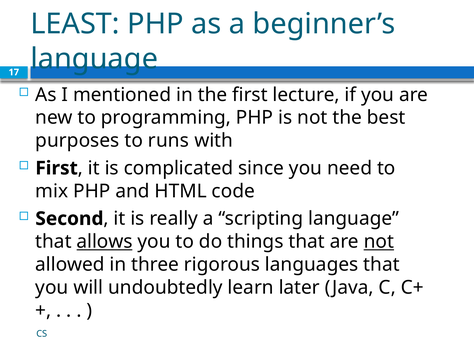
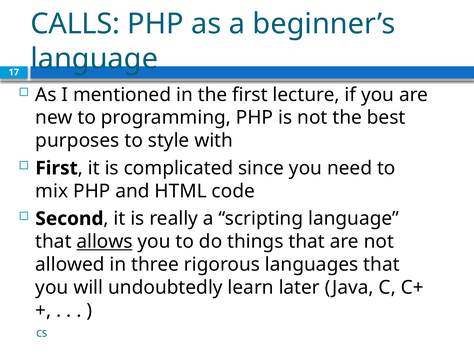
LEAST: LEAST -> CALLS (75, 24)
runs: runs -> style (169, 140)
not underline: present -> none (379, 241)
